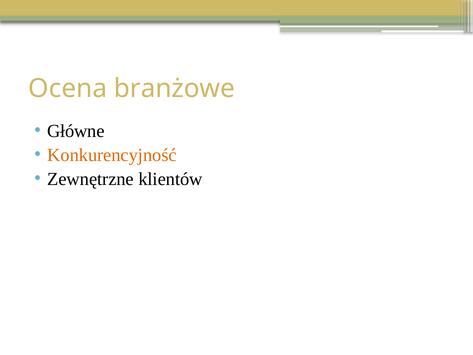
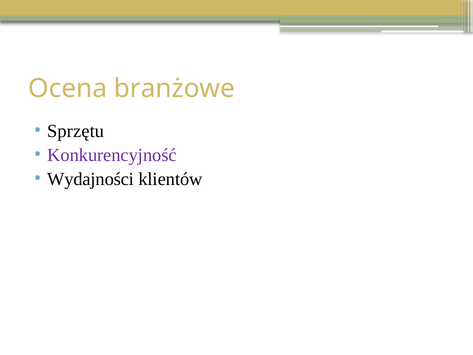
Główne: Główne -> Sprzętu (76, 131)
Konkurencyjność colour: orange -> purple (112, 155)
Zewnętrzne: Zewnętrzne -> Wydajności (91, 179)
